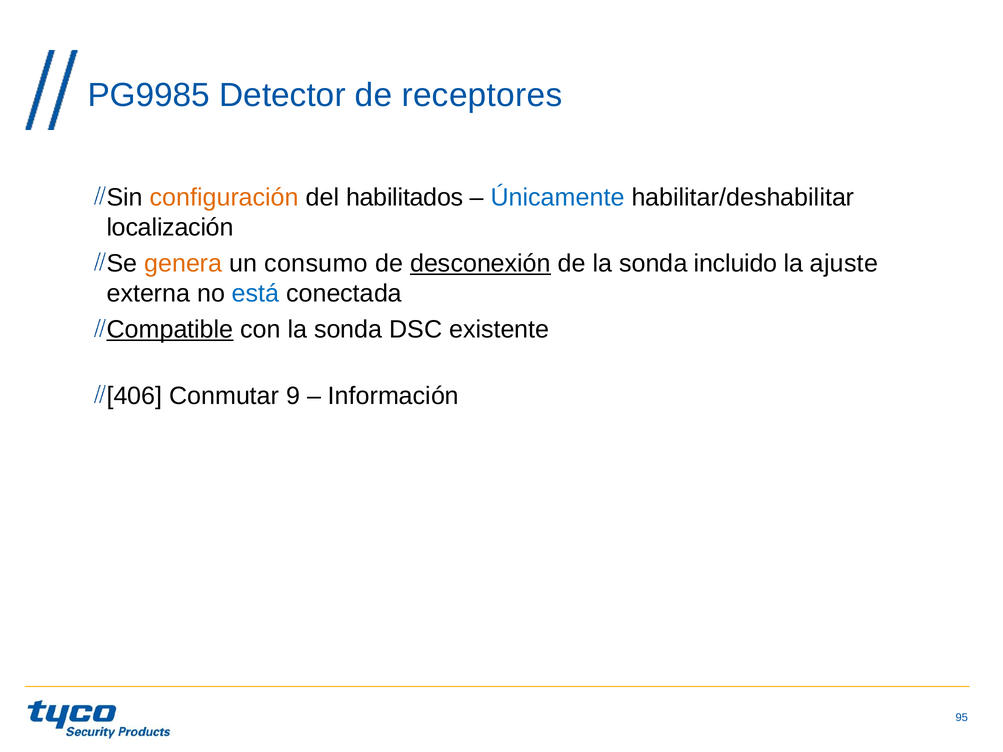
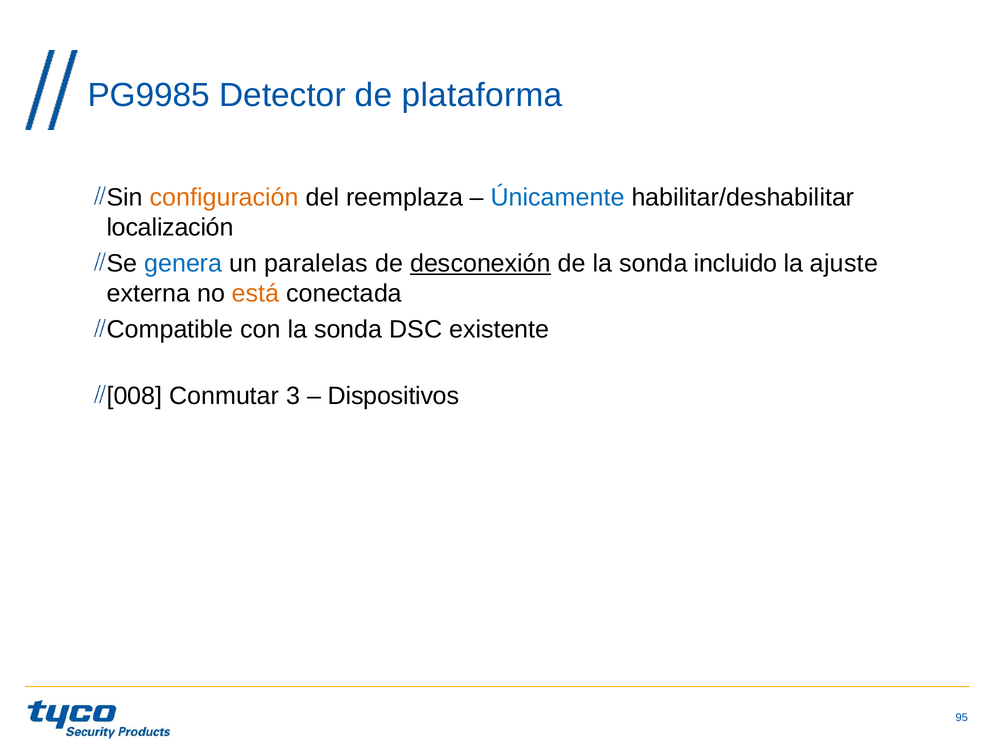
receptores: receptores -> plataforma (482, 95)
habilitados: habilitados -> reemplaza (405, 197)
genera colour: orange -> blue (183, 264)
consumo: consumo -> paralelas (316, 264)
está colour: blue -> orange (256, 294)
Compatible underline: present -> none (170, 330)
406: 406 -> 008 (134, 396)
9: 9 -> 3 (293, 396)
Información: Información -> Dispositivos (394, 396)
